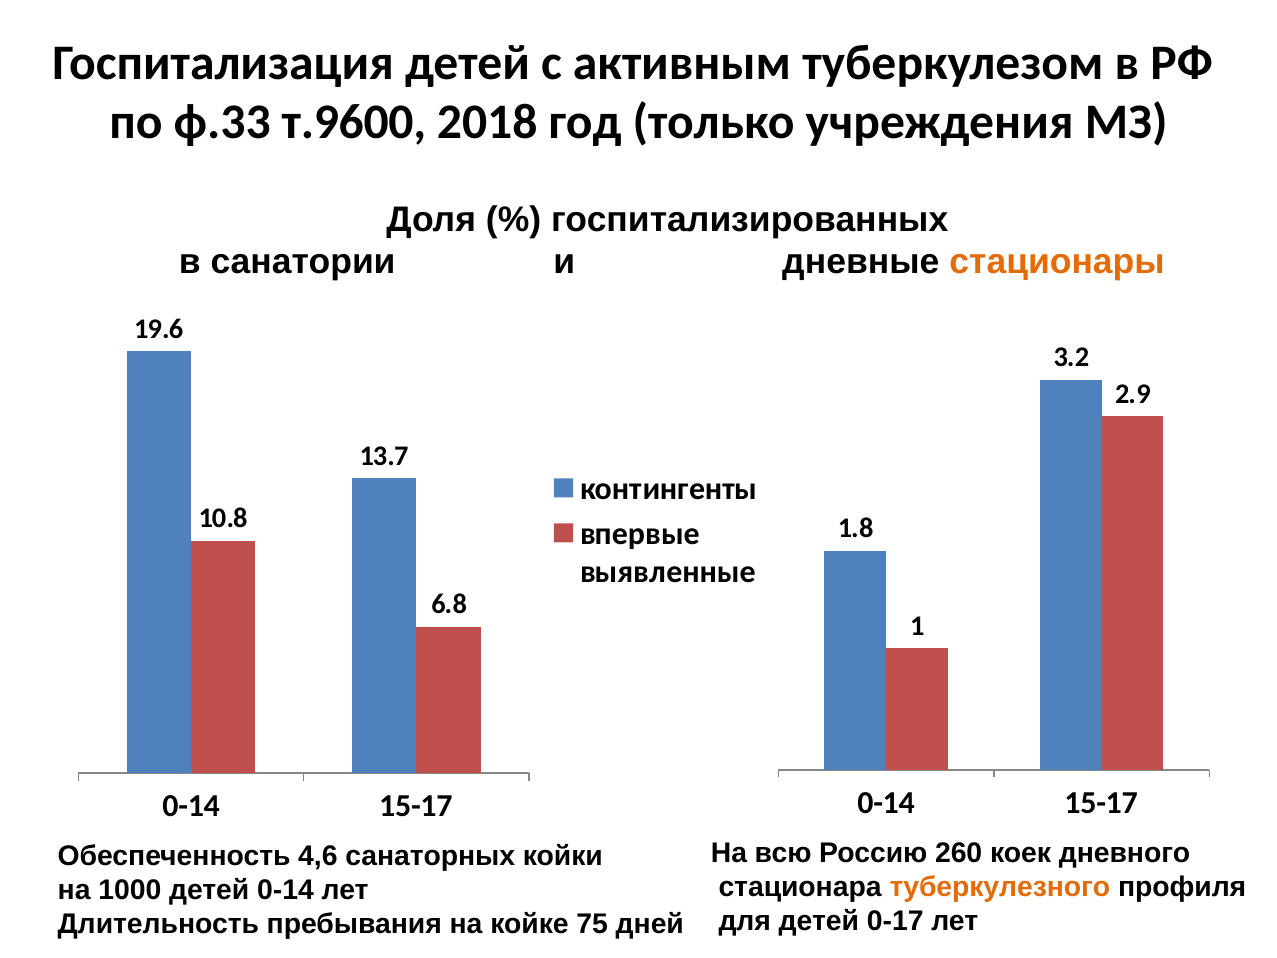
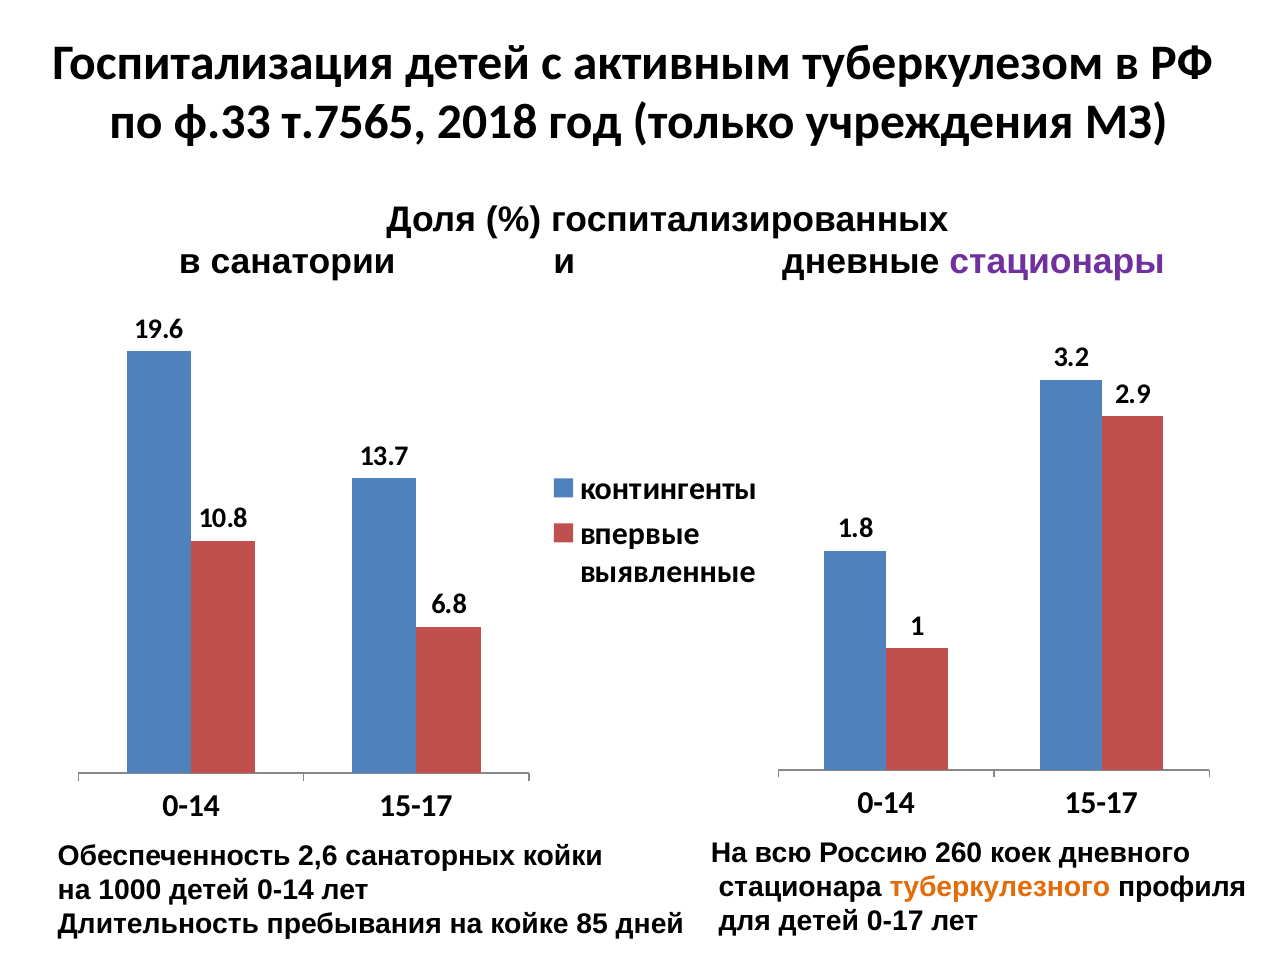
т.9600: т.9600 -> т.7565 (354, 122)
стационары colour: orange -> purple (1057, 262)
4,6: 4,6 -> 2,6 (318, 856)
75: 75 -> 85 (592, 924)
